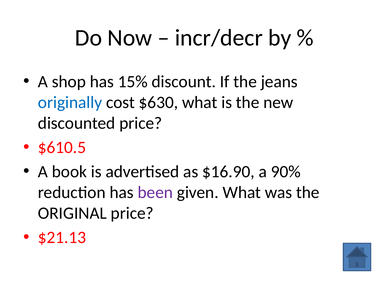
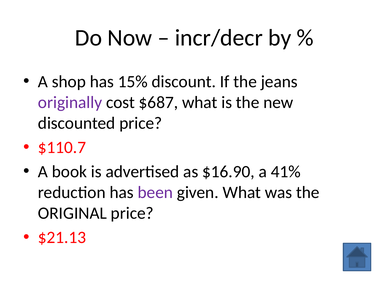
originally colour: blue -> purple (70, 102)
$630: $630 -> $687 (158, 102)
$610.5: $610.5 -> $110.7 (62, 147)
90%: 90% -> 41% (286, 172)
